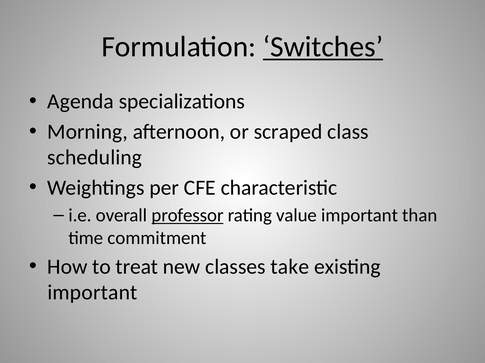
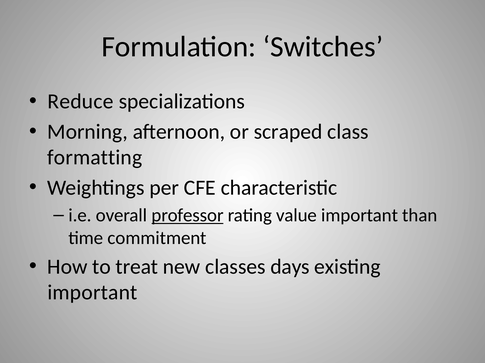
Switches underline: present -> none (323, 47)
Agenda: Agenda -> Reduce (81, 102)
scheduling: scheduling -> formatting (95, 158)
take: take -> days (290, 267)
